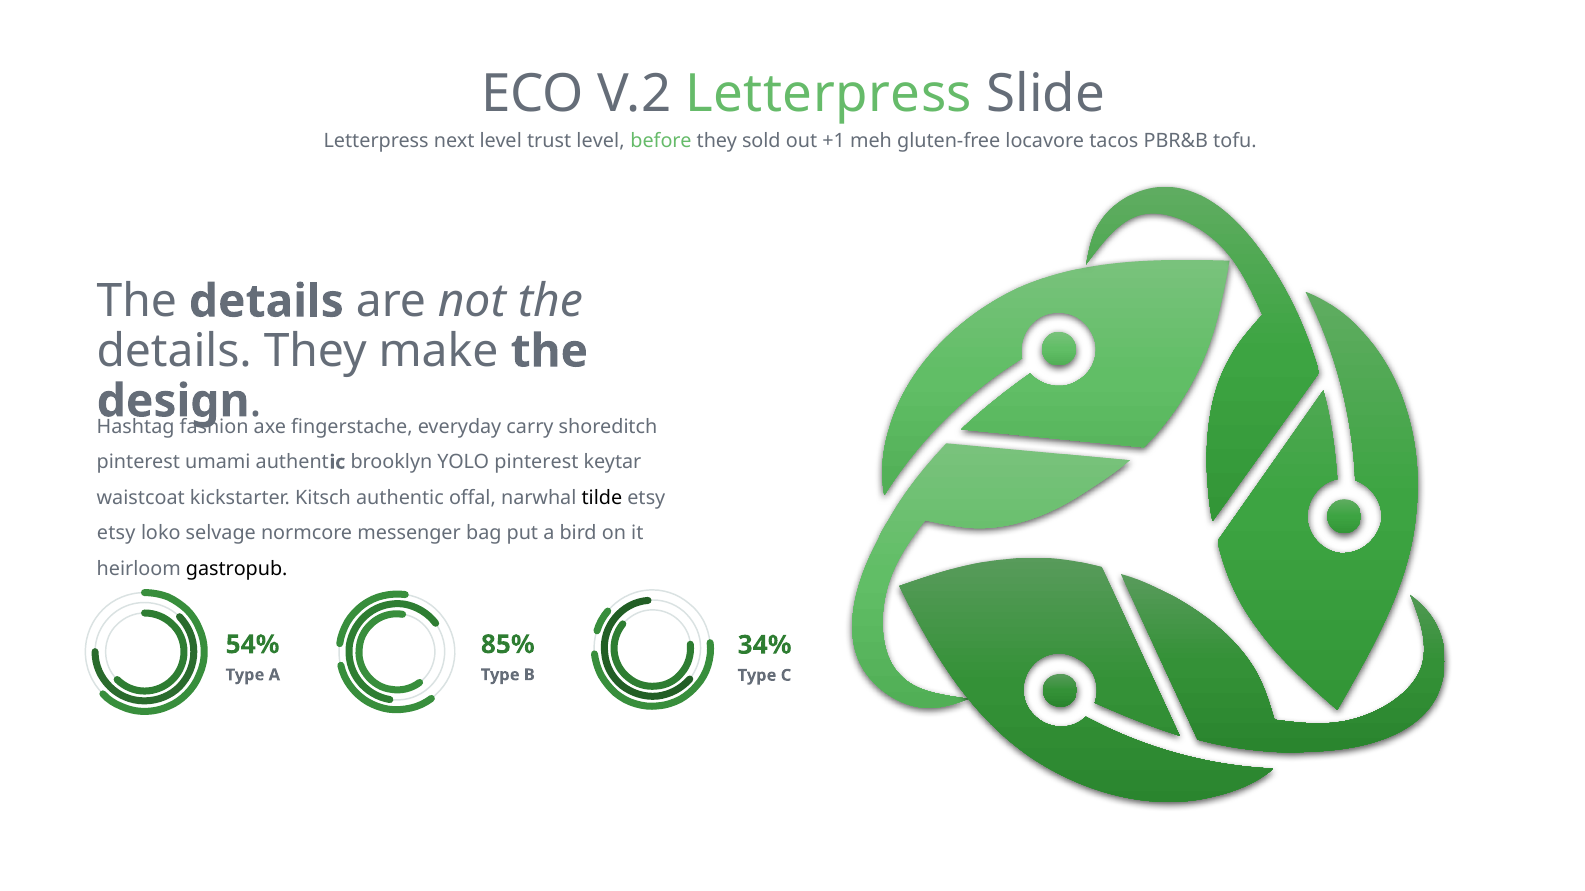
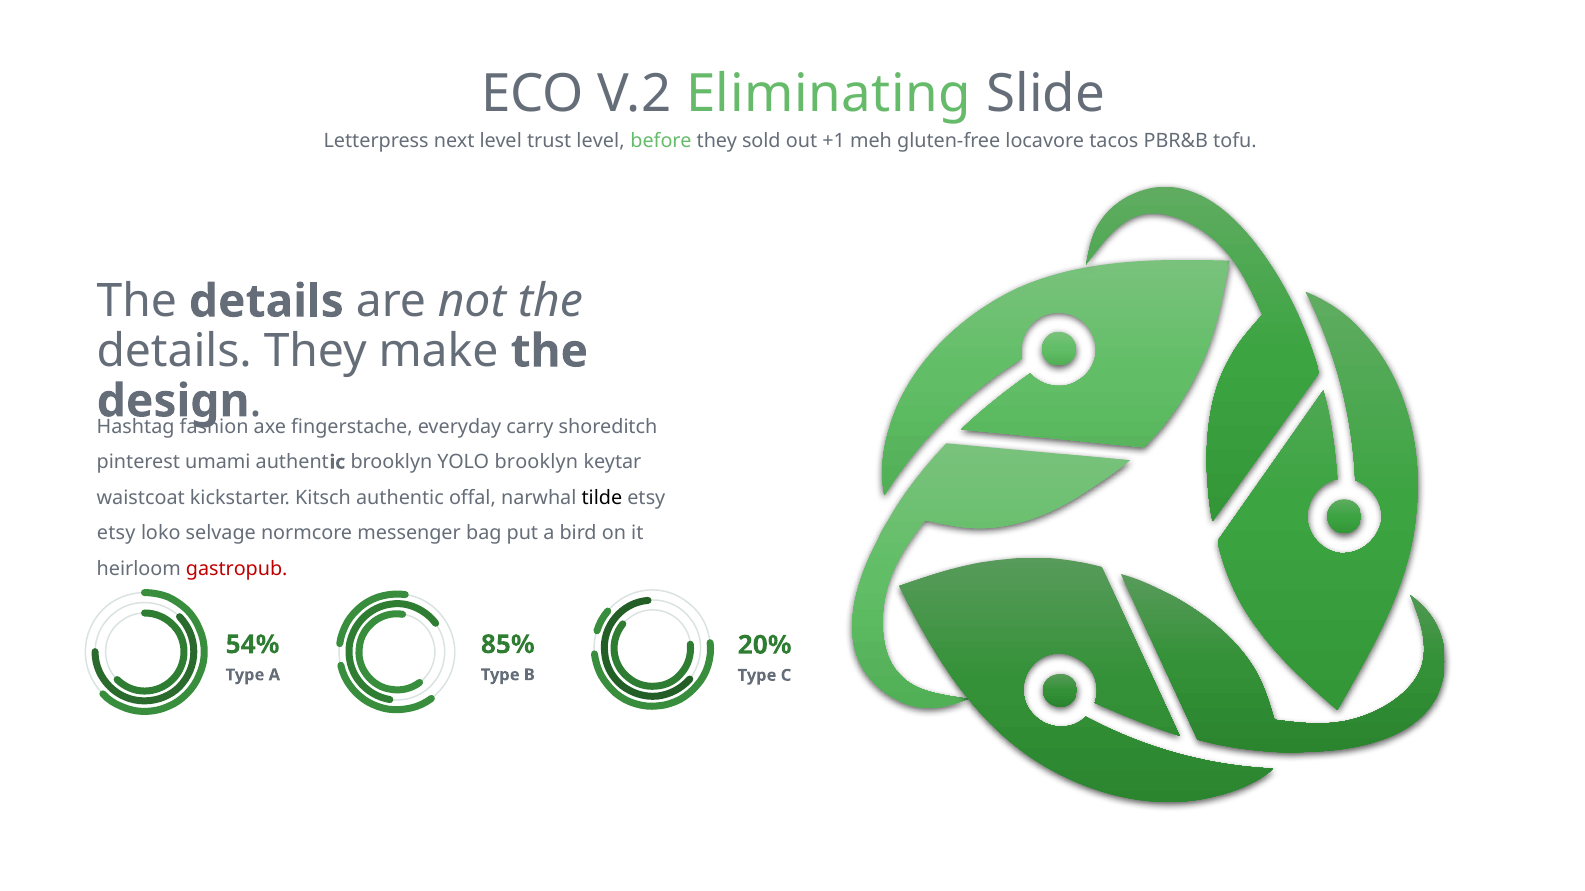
V.2 Letterpress: Letterpress -> Eliminating (829, 94)
YOLO pinterest: pinterest -> brooklyn (536, 462)
gastropub colour: black -> red (237, 569)
34%: 34% -> 20% (765, 645)
